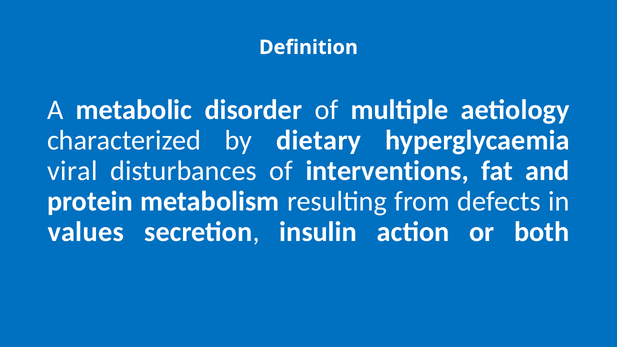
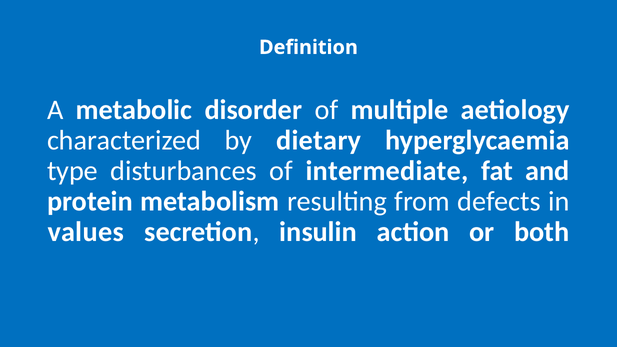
viral: viral -> type (73, 171)
interventions: interventions -> intermediate (387, 171)
